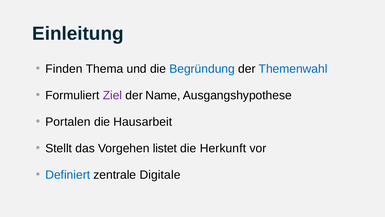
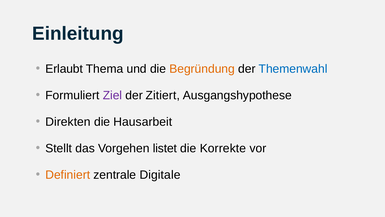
Finden: Finden -> Erlaubt (64, 69)
Begründung colour: blue -> orange (202, 69)
Name: Name -> Zitiert (163, 95)
Portalen: Portalen -> Direkten (68, 122)
Herkunft: Herkunft -> Korrekte (223, 148)
Definiert colour: blue -> orange (68, 175)
